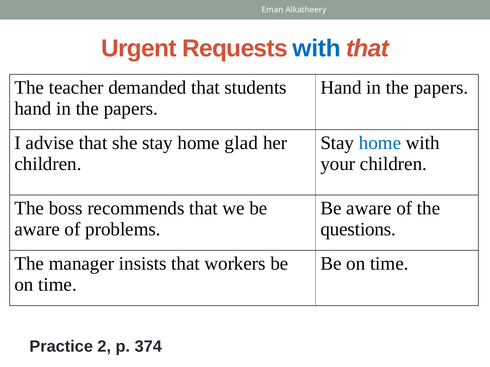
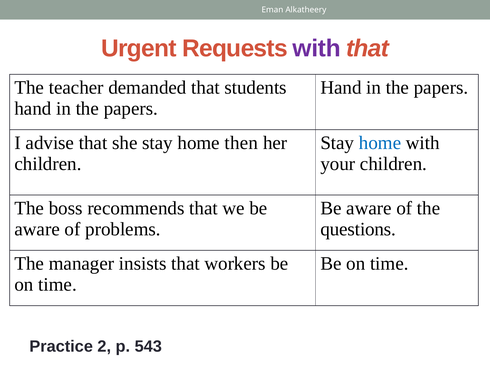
with colour: blue -> purple (317, 48)
glad: glad -> then (241, 143)
374: 374 -> 543 (148, 347)
